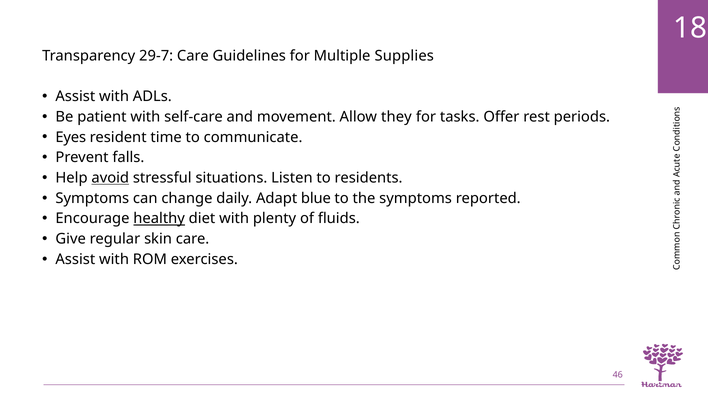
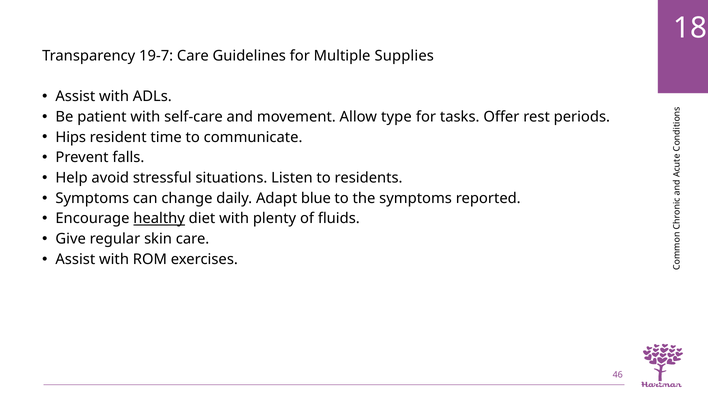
29-7: 29-7 -> 19-7 (156, 56)
they: they -> type (396, 117)
Eyes: Eyes -> Hips (71, 137)
avoid underline: present -> none (110, 178)
